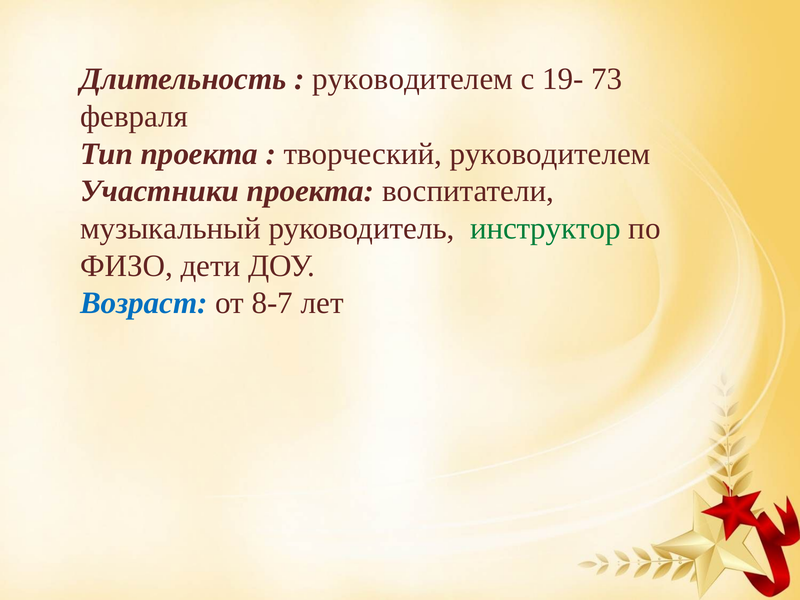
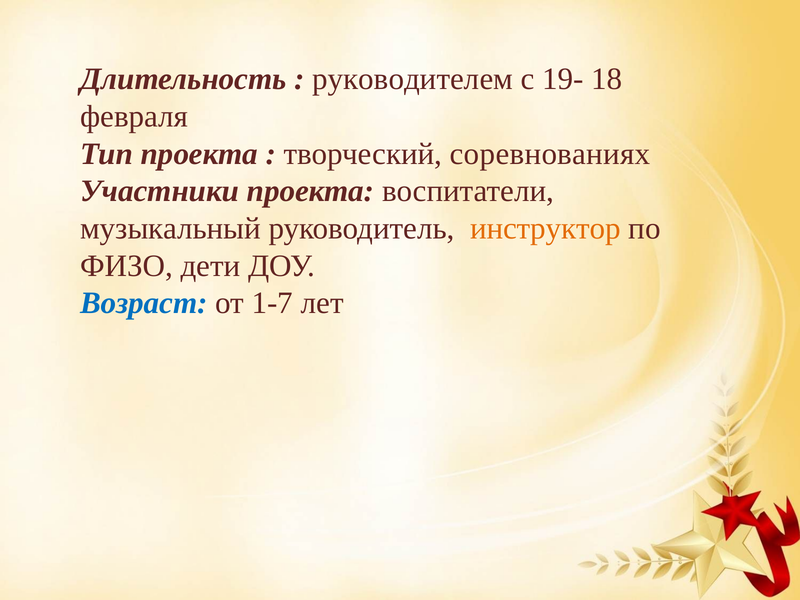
73: 73 -> 18 (607, 79)
творческий руководителем: руководителем -> соревнованиях (550, 154)
инструктор colour: green -> orange (545, 228)
8-7: 8-7 -> 1-7 (272, 303)
